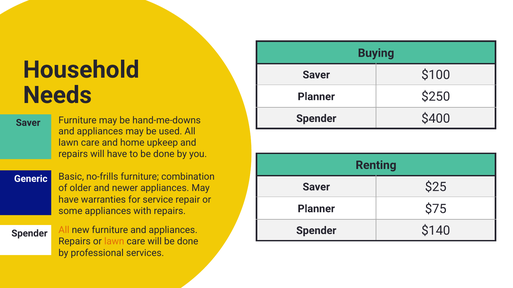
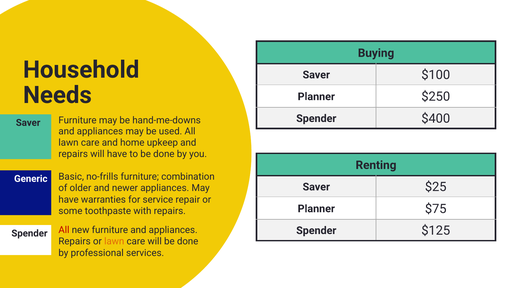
some appliances: appliances -> toothpaste (108, 212)
$140: $140 -> $125 (436, 231)
All colour: orange -> red (64, 230)
